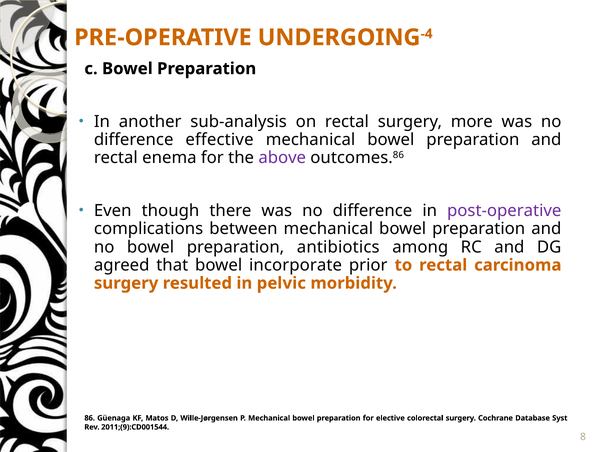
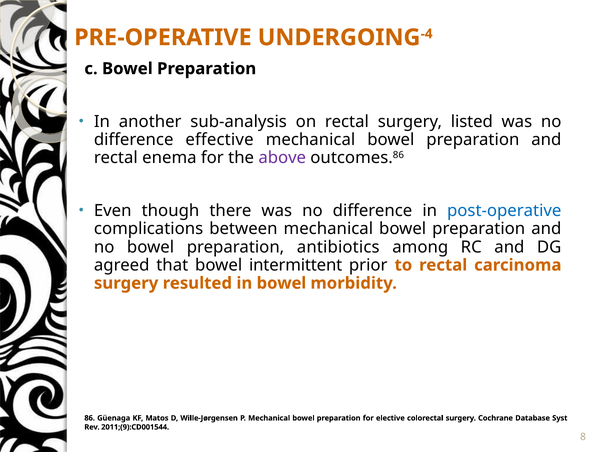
more: more -> listed (472, 122)
post-operative colour: purple -> blue (504, 211)
incorporate: incorporate -> intermittent (296, 265)
in pelvic: pelvic -> bowel (281, 283)
